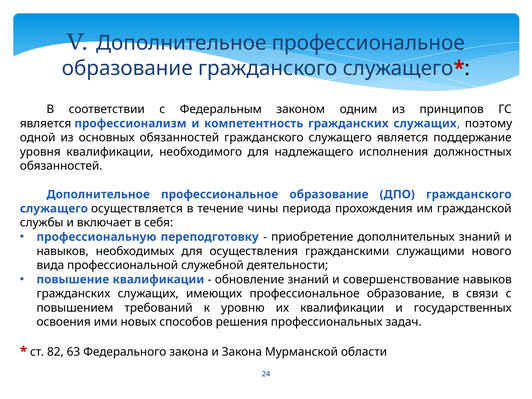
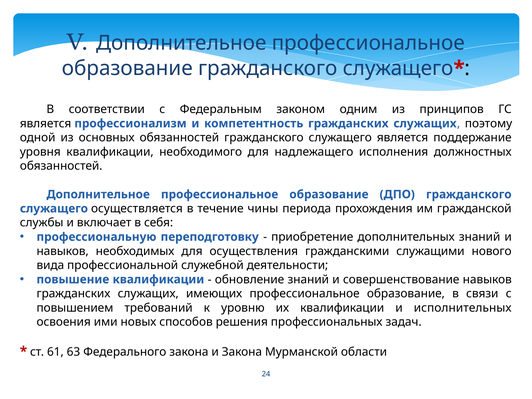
государственных: государственных -> исполнительных (463, 308)
82: 82 -> 61 (55, 352)
